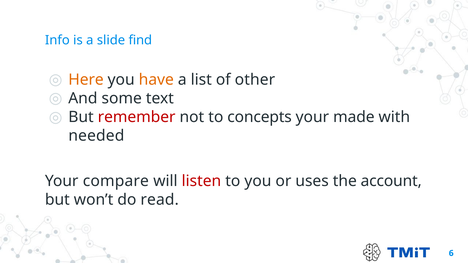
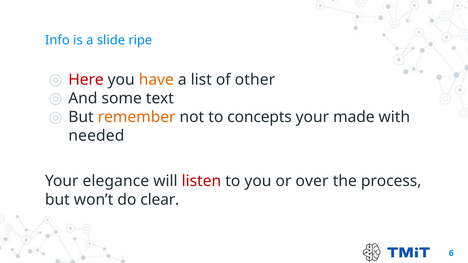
find: find -> ripe (140, 40)
Here colour: orange -> red (86, 80)
remember colour: red -> orange (137, 117)
compare: compare -> elegance (116, 181)
uses: uses -> over (312, 181)
account: account -> process (391, 181)
read: read -> clear (160, 200)
